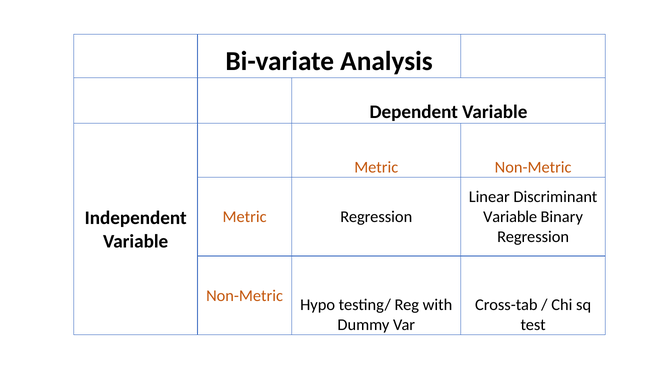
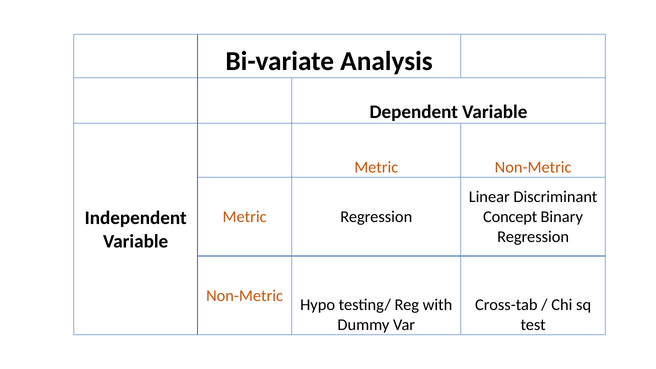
Variable: Variable -> Concept (510, 217)
